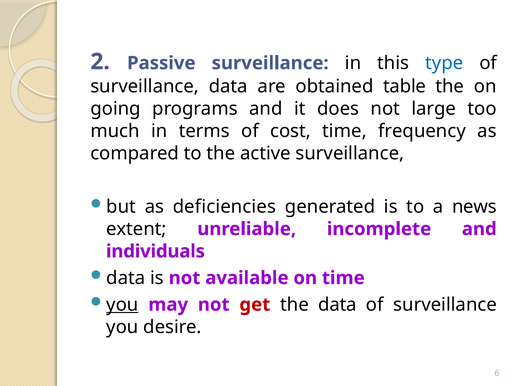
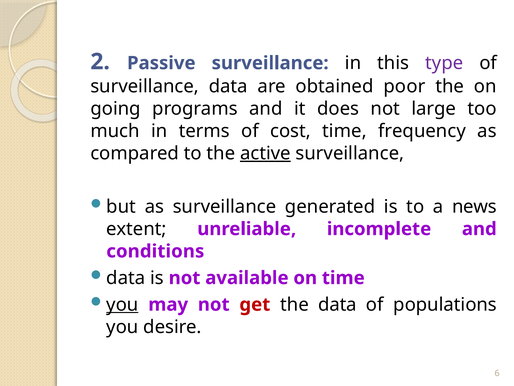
type colour: blue -> purple (444, 63)
table: table -> poor (404, 86)
active underline: none -> present (265, 153)
as deficiencies: deficiencies -> surveillance (224, 206)
individuals: individuals -> conditions (155, 251)
surveillance: surveillance -> populations (445, 304)
